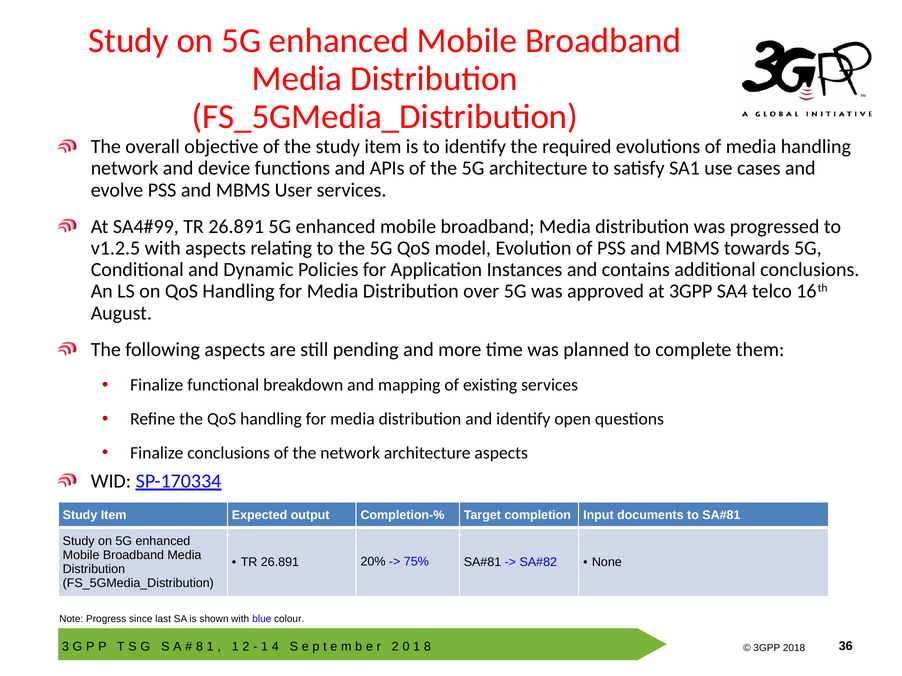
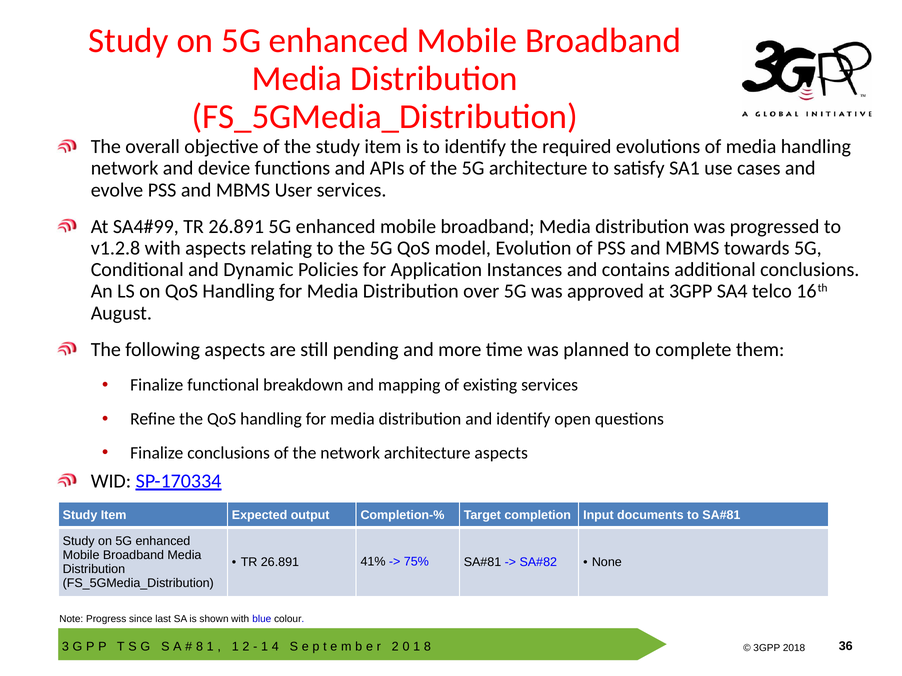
v1.2.5: v1.2.5 -> v1.2.8 (115, 248)
20%: 20% -> 41% (373, 562)
